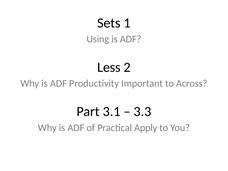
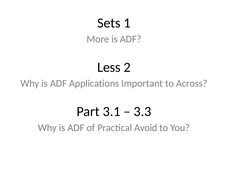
Using: Using -> More (98, 39)
Productivity: Productivity -> Applications (94, 83)
Apply: Apply -> Avoid (146, 128)
